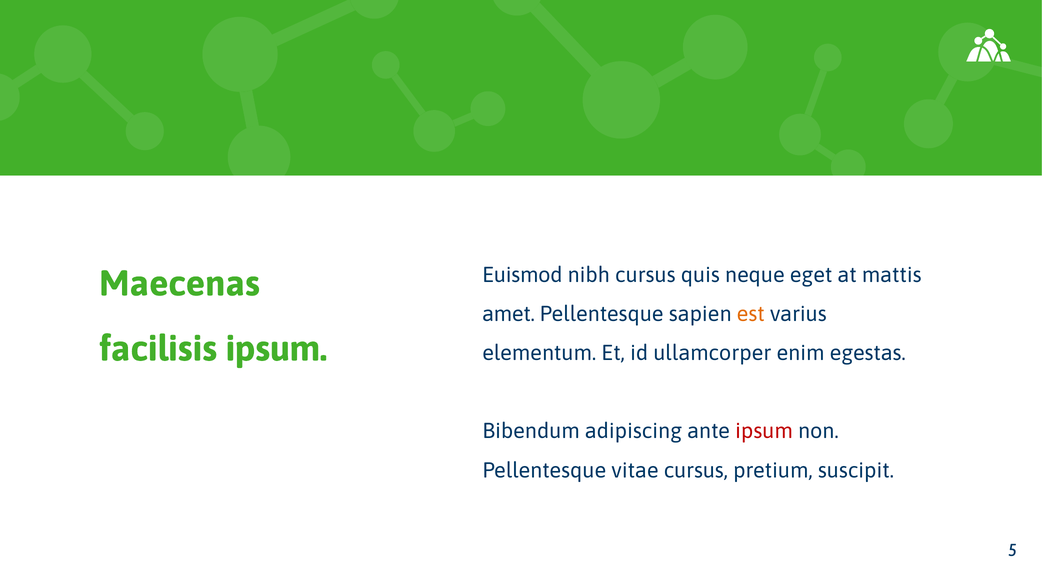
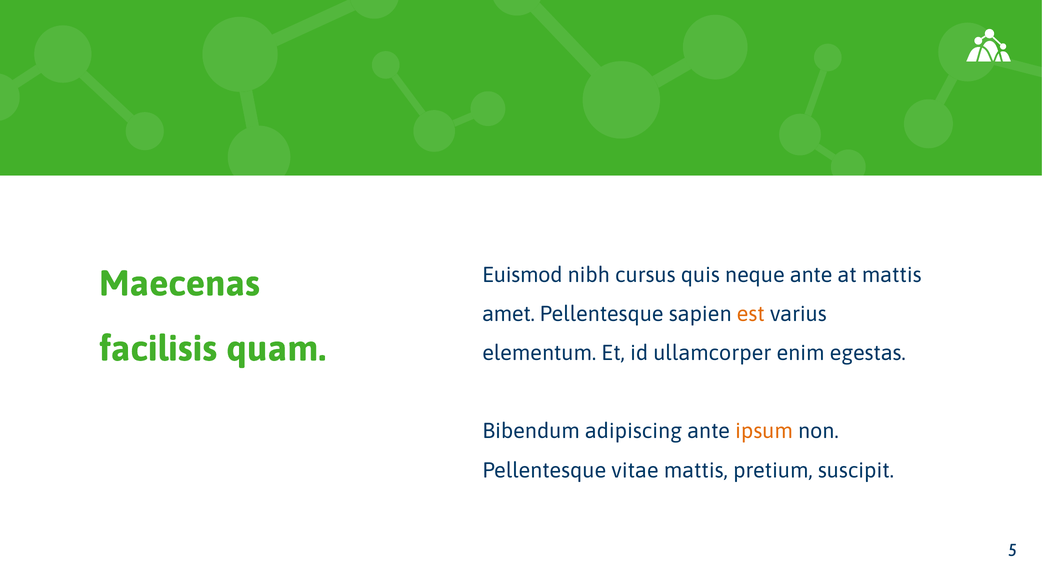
neque eget: eget -> ante (811, 275)
facilisis ipsum: ipsum -> quam (276, 349)
ipsum colour: red -> orange (764, 431)
vitae cursus: cursus -> mattis (696, 470)
